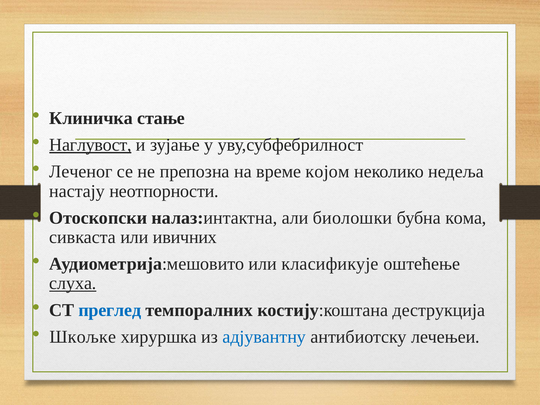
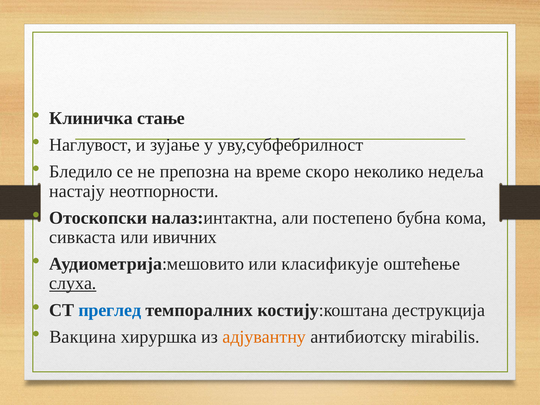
Наглувост underline: present -> none (90, 145)
Леченог: Леченог -> Бледило (81, 172)
којом: којом -> скоро (328, 172)
биолошки: биолошки -> постепено (353, 218)
Шкољке: Шкољке -> Вакцина (83, 337)
адјувантну colour: blue -> orange (264, 337)
лечењеи: лечењеи -> mirabilis (445, 337)
